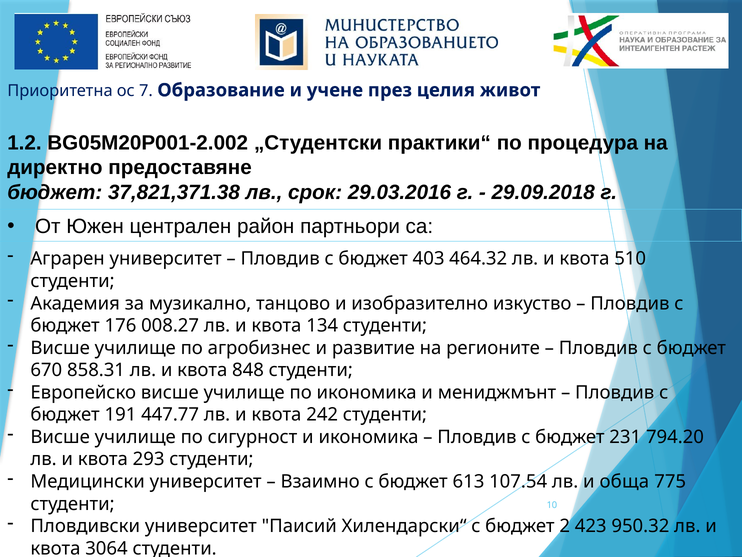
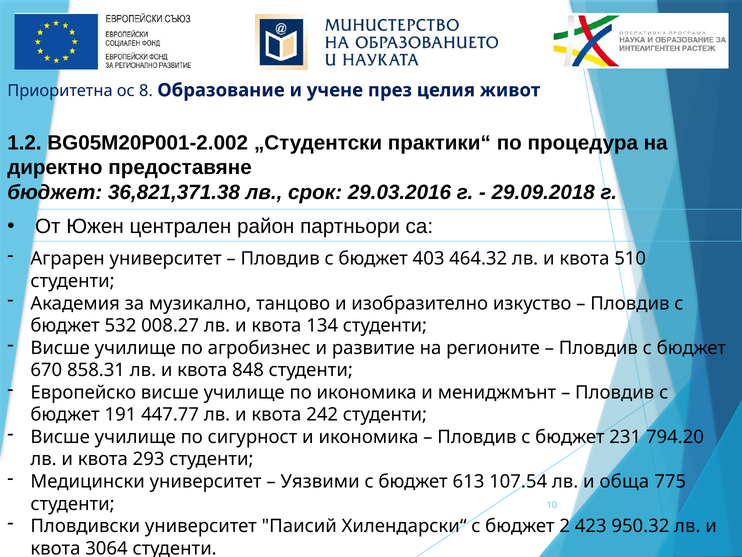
7: 7 -> 8 (146, 91)
37,821,371.38: 37,821,371.38 -> 36,821,371.38 (174, 192)
176: 176 -> 532 (120, 325)
Взаимно: Взаимно -> Уязвими (320, 481)
